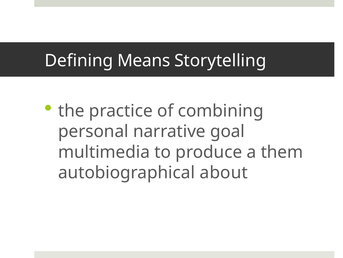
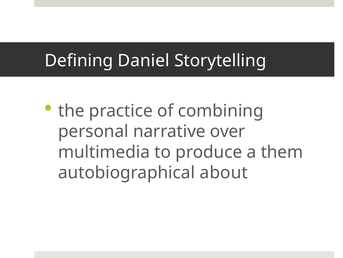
Means: Means -> Daniel (144, 60)
goal: goal -> over (228, 131)
